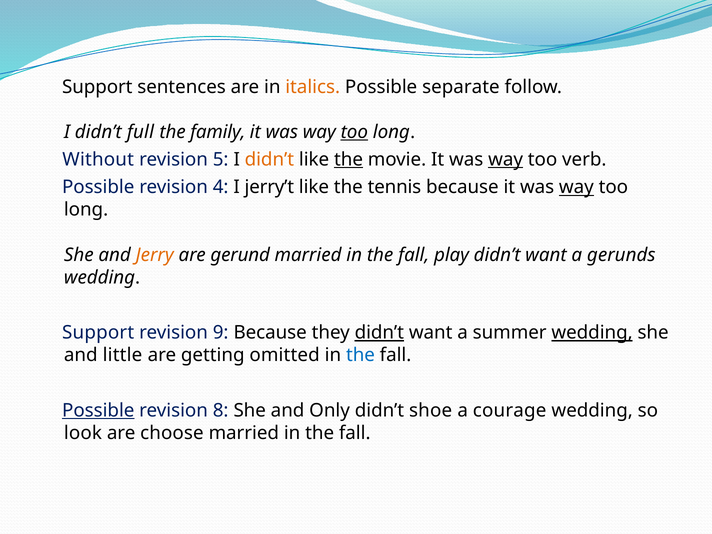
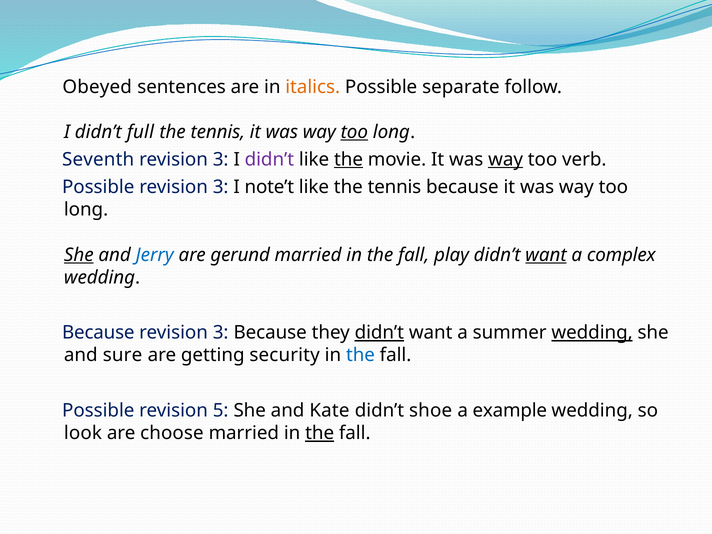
Support: Support -> Obeyed (97, 87)
family: family -> tennis (218, 132)
Without: Without -> Seventh (98, 160)
5: 5 -> 3 (221, 160)
didn’t colour: orange -> purple (269, 160)
Possible revision 4: 4 -> 3 (221, 187)
jerry’t: jerry’t -> note’t (269, 187)
way underline: present -> none (576, 187)
She underline: none -> present (79, 255)
Jerry colour: orange -> blue (155, 255)
want underline: none -> present (546, 255)
gerunds: gerunds -> complex (621, 255)
Support: Support -> Because (98, 333)
9: 9 -> 3 (221, 333)
little: little -> sure (123, 355)
omitted: omitted -> security (285, 355)
Possible underline: present -> none (98, 411)
8: 8 -> 5 (221, 411)
Only: Only -> Kate (329, 411)
courage: courage -> example (510, 411)
the underline: none -> present (320, 433)
